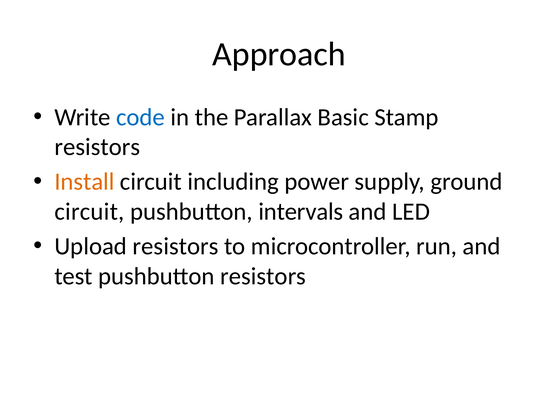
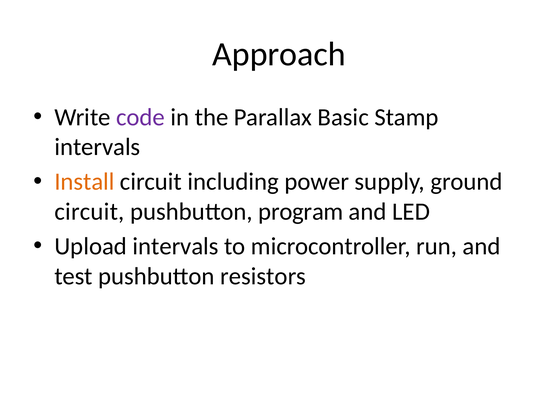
code colour: blue -> purple (140, 117)
resistors: resistors -> intervals (97, 147)
intervals: intervals -> program (301, 211)
Upload resistors: resistors -> intervals (176, 246)
